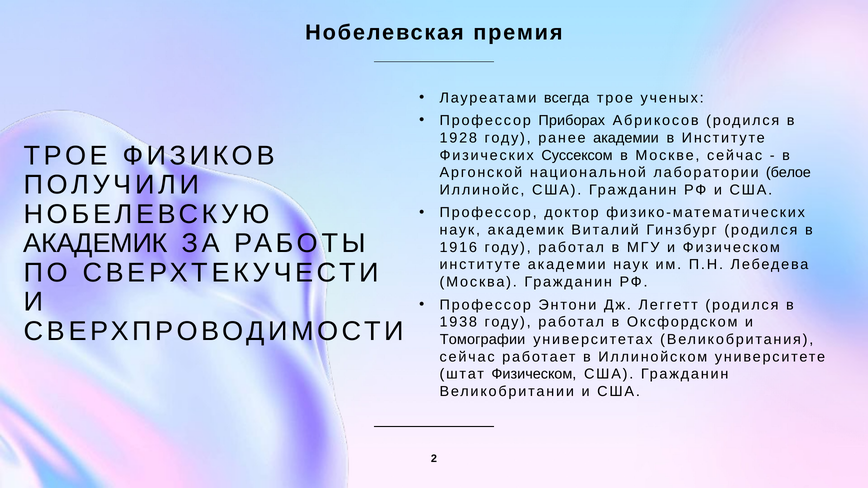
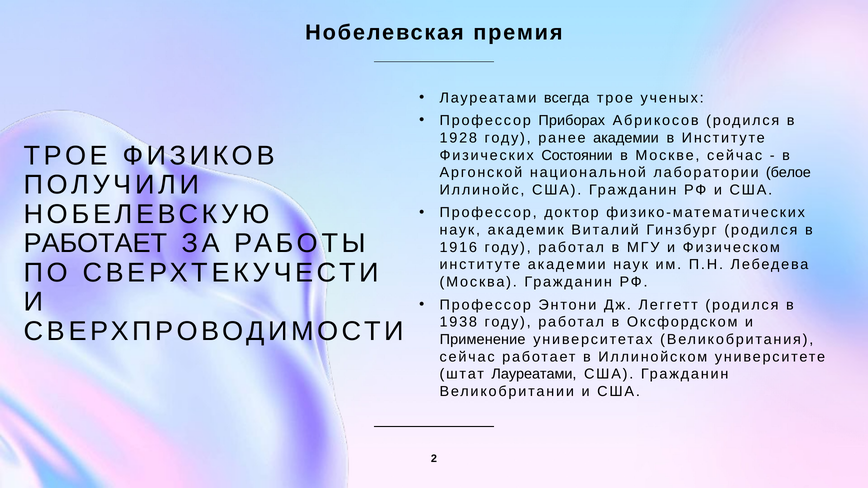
Суссексом: Суссексом -> Состоянии (577, 155)
АКАДЕМИК: АКАДЕМИК -> РАБОТАЕТ (95, 244)
Томографии: Томографии -> Применение (483, 340)
штат Физическом: Физическом -> Лауреатами (534, 374)
